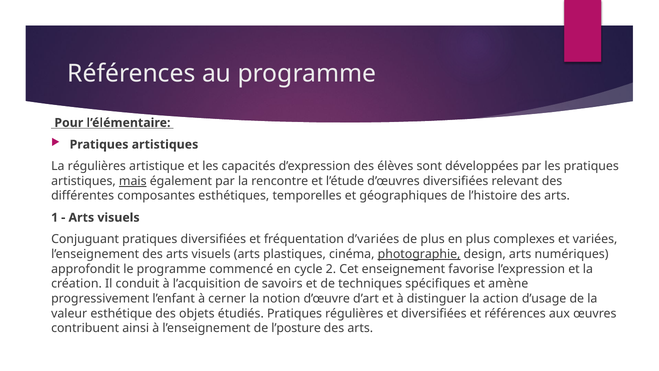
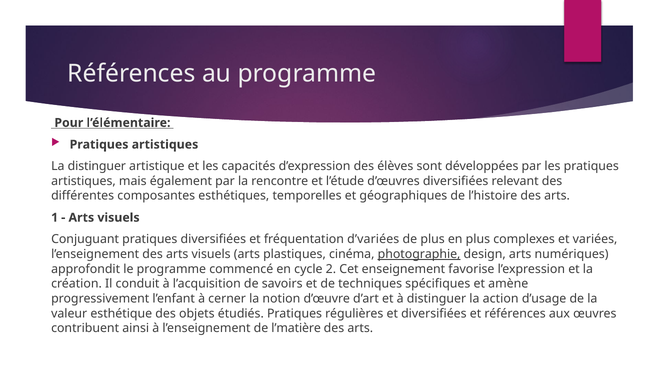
La régulières: régulières -> distinguer (97, 166)
mais underline: present -> none (133, 181)
l’posture: l’posture -> l’matière (296, 328)
